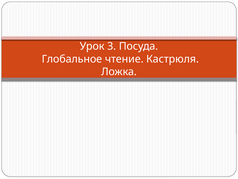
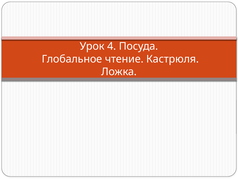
3: 3 -> 4 (112, 46)
